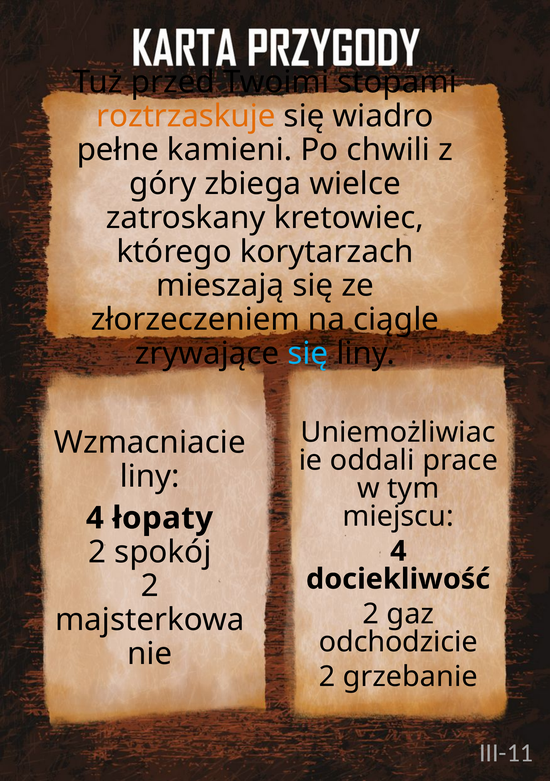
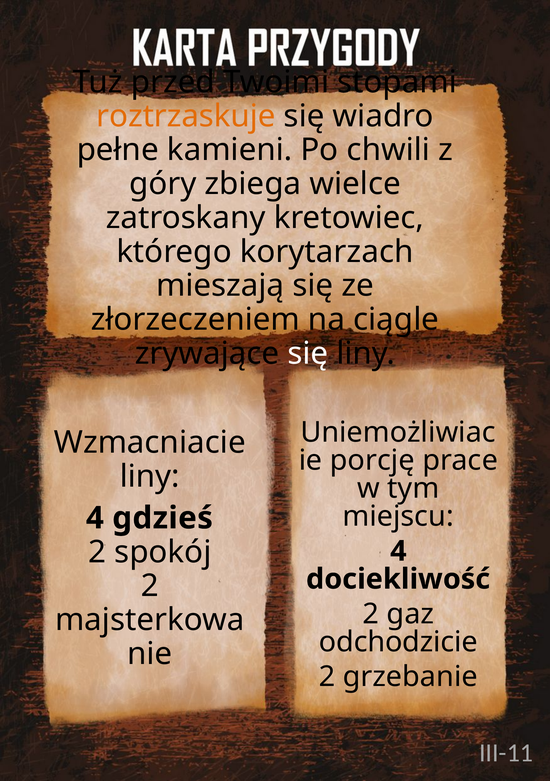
się colour: light blue -> white (308, 354)
oddali: oddali -> porcję (372, 460)
łopaty: łopaty -> gdzieś (163, 518)
